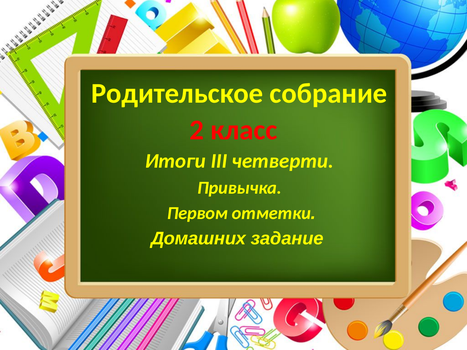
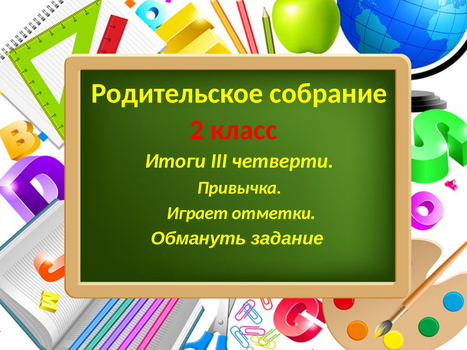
Первом: Первом -> Играет (197, 213)
Домашних: Домашних -> Обмануть (199, 239)
